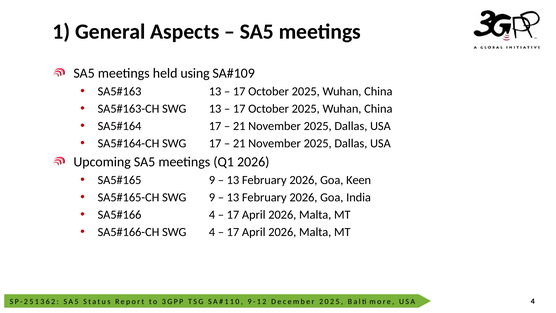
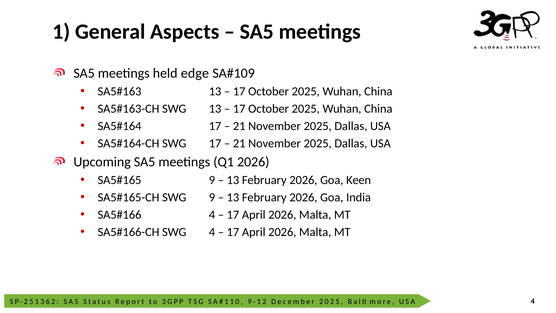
using: using -> edge (195, 73)
